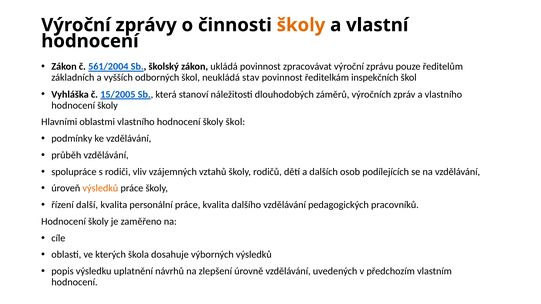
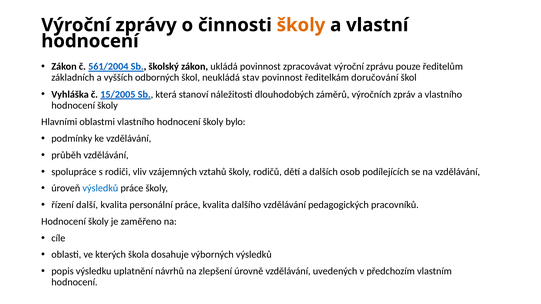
inspekčních: inspekčních -> doručování (375, 78)
školy škol: škol -> bylo (235, 122)
výsledků colour: orange -> blue (100, 188)
